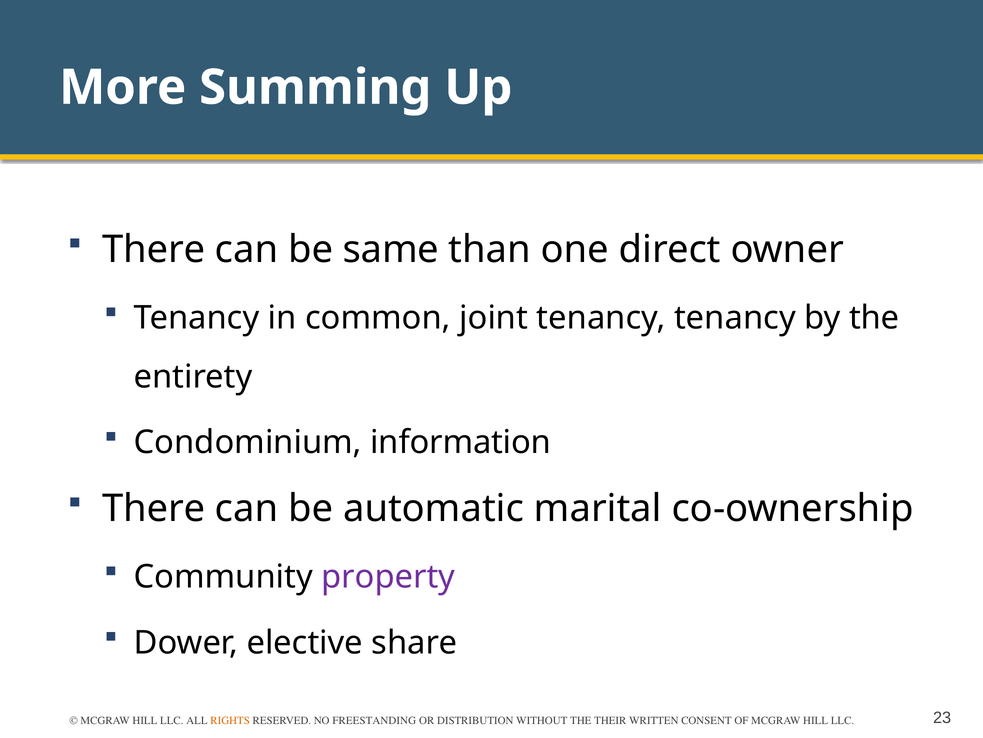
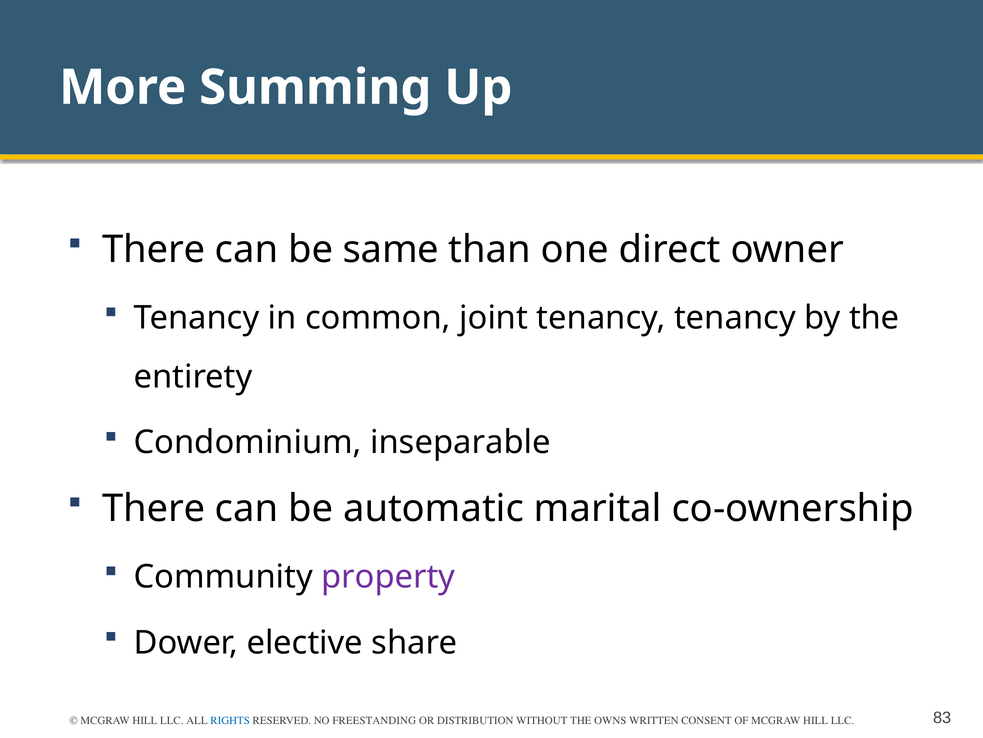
information: information -> inseparable (461, 442)
RIGHTS colour: orange -> blue (230, 720)
THEIR: THEIR -> OWNS (610, 720)
23: 23 -> 83 (942, 717)
